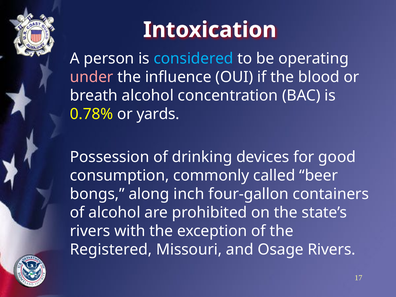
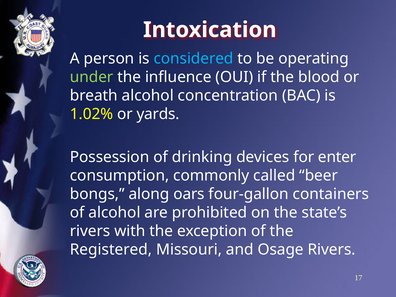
under colour: pink -> light green (92, 77)
0.78%: 0.78% -> 1.02% (92, 114)
good: good -> enter (337, 157)
inch: inch -> oars (189, 194)
